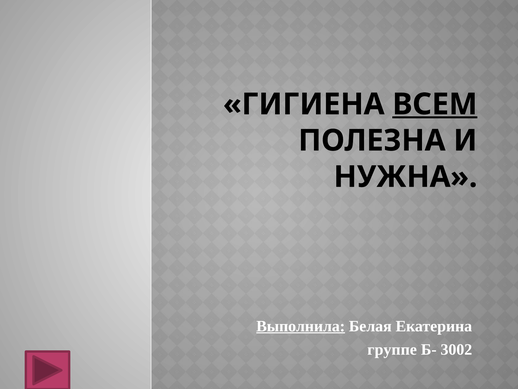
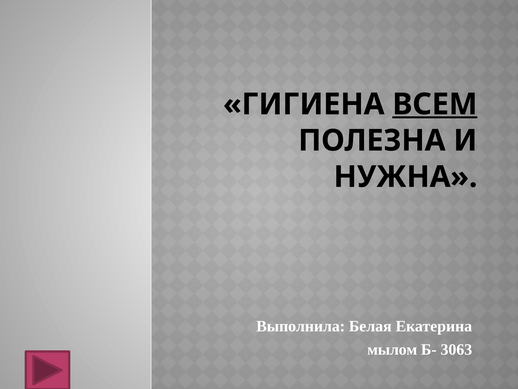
Выполнила underline: present -> none (301, 326)
группе: группе -> мылом (392, 349)
3002: 3002 -> 3063 (456, 349)
